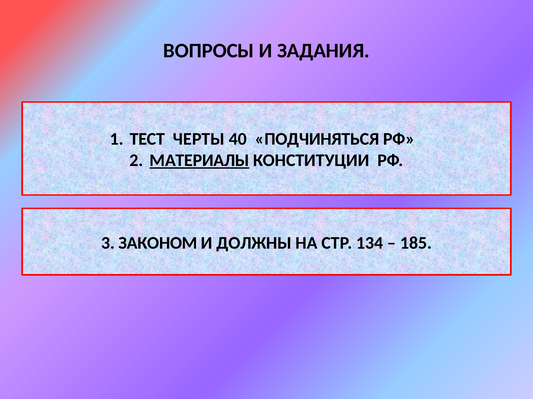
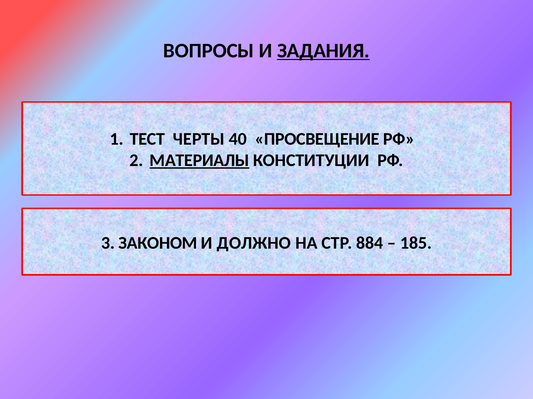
ЗАДАНИЯ underline: none -> present (323, 51)
ПОДЧИНЯТЬСЯ: ПОДЧИНЯТЬСЯ -> ПРОСВЕЩЕНИЕ (317, 139)
ДОЛЖНЫ: ДОЛЖНЫ -> ДОЛЖНО (254, 243)
134: 134 -> 884 (370, 243)
